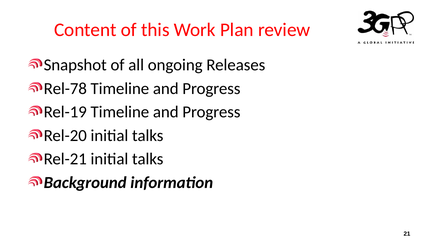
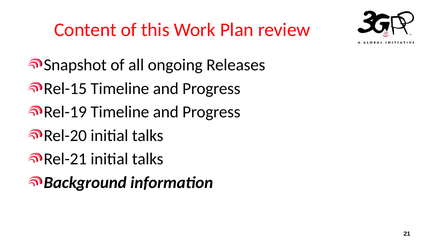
Rel-78: Rel-78 -> Rel-15 (65, 88)
